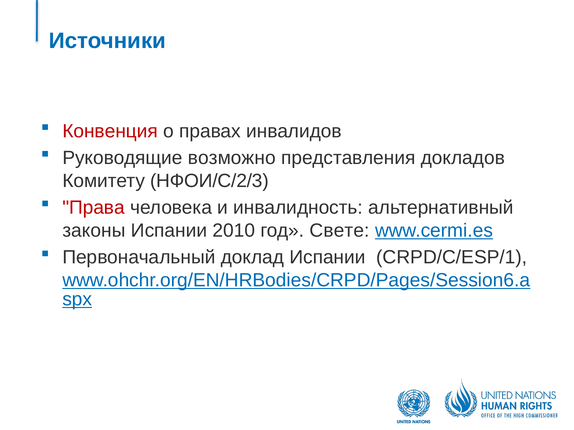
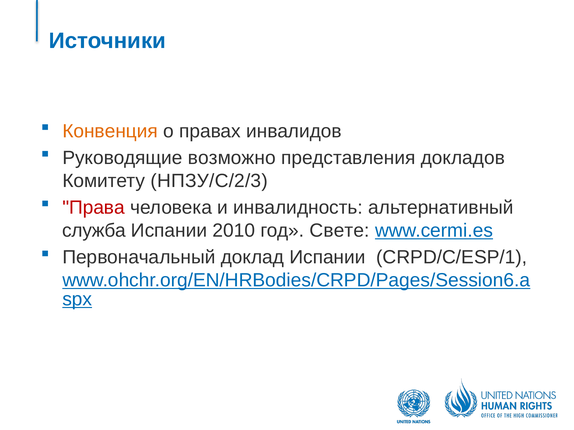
Конвенция colour: red -> orange (110, 131)
НФОИ/C/2/3: НФОИ/C/2/3 -> НПЗУ/C/2/3 (209, 181)
законы: законы -> служба (94, 231)
